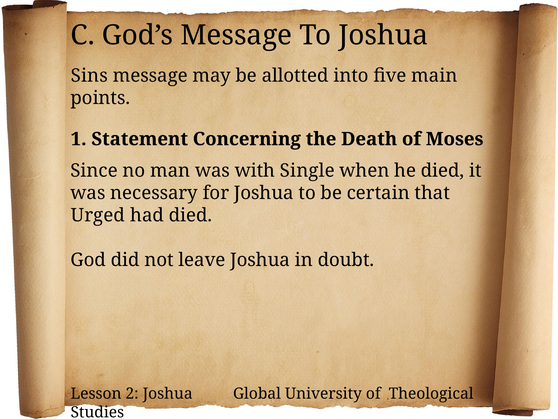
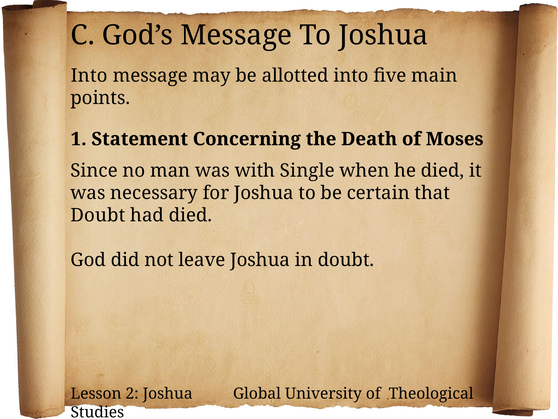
Sins: Sins -> Into (89, 76)
Urged: Urged -> Doubt (98, 215)
